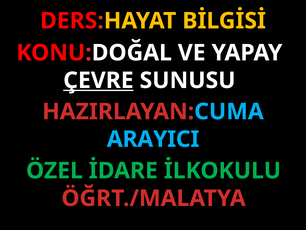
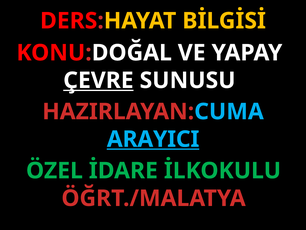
ARAYICI underline: none -> present (153, 139)
